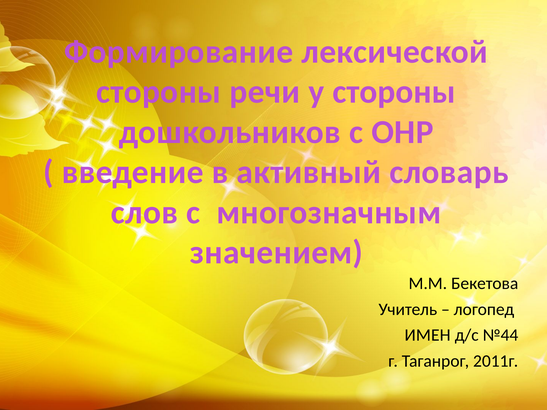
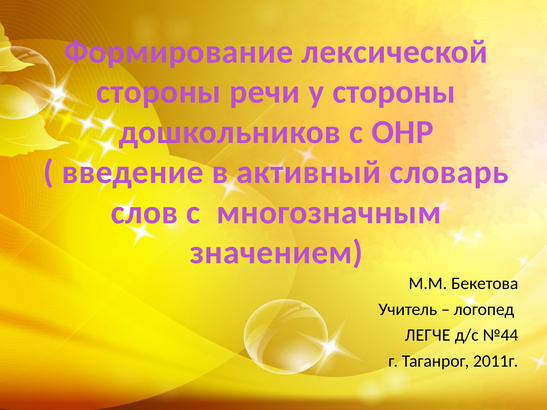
ИМЕН: ИМЕН -> ЛЕГЧЕ (428, 335)
